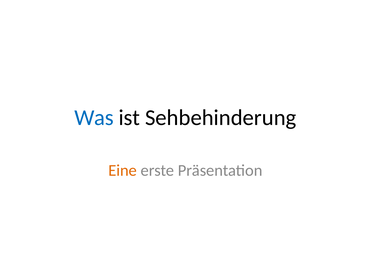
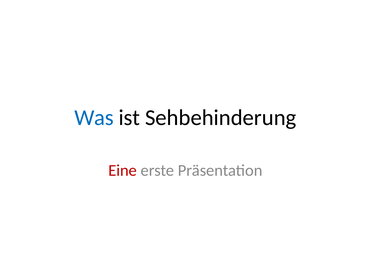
Eine colour: orange -> red (123, 171)
